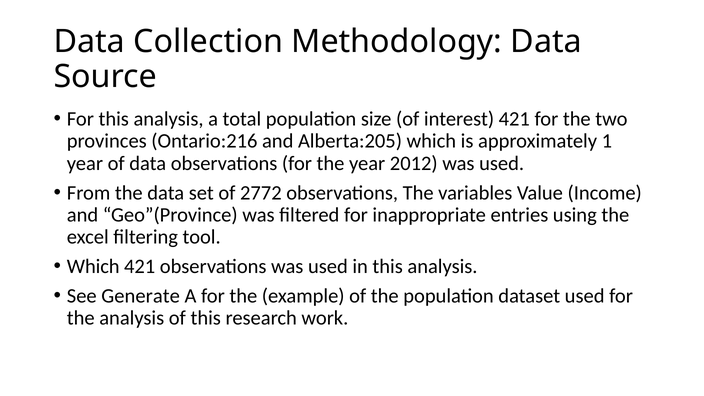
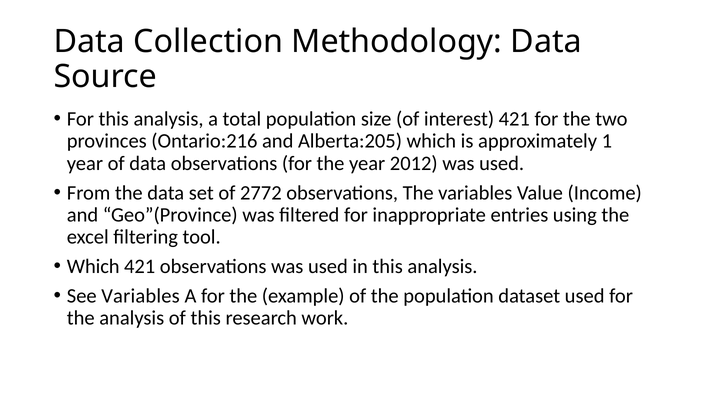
See Generate: Generate -> Variables (141, 296)
